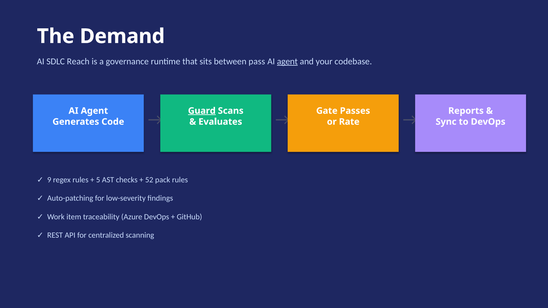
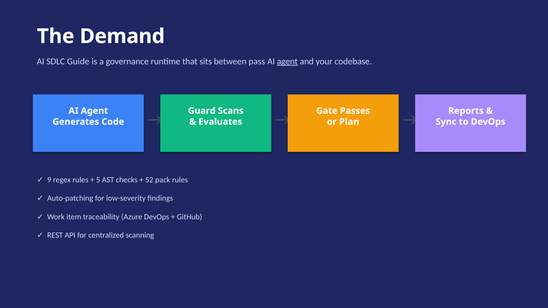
Reach: Reach -> Guide (78, 62)
Guard underline: present -> none (202, 111)
Rate: Rate -> Plan (349, 122)
